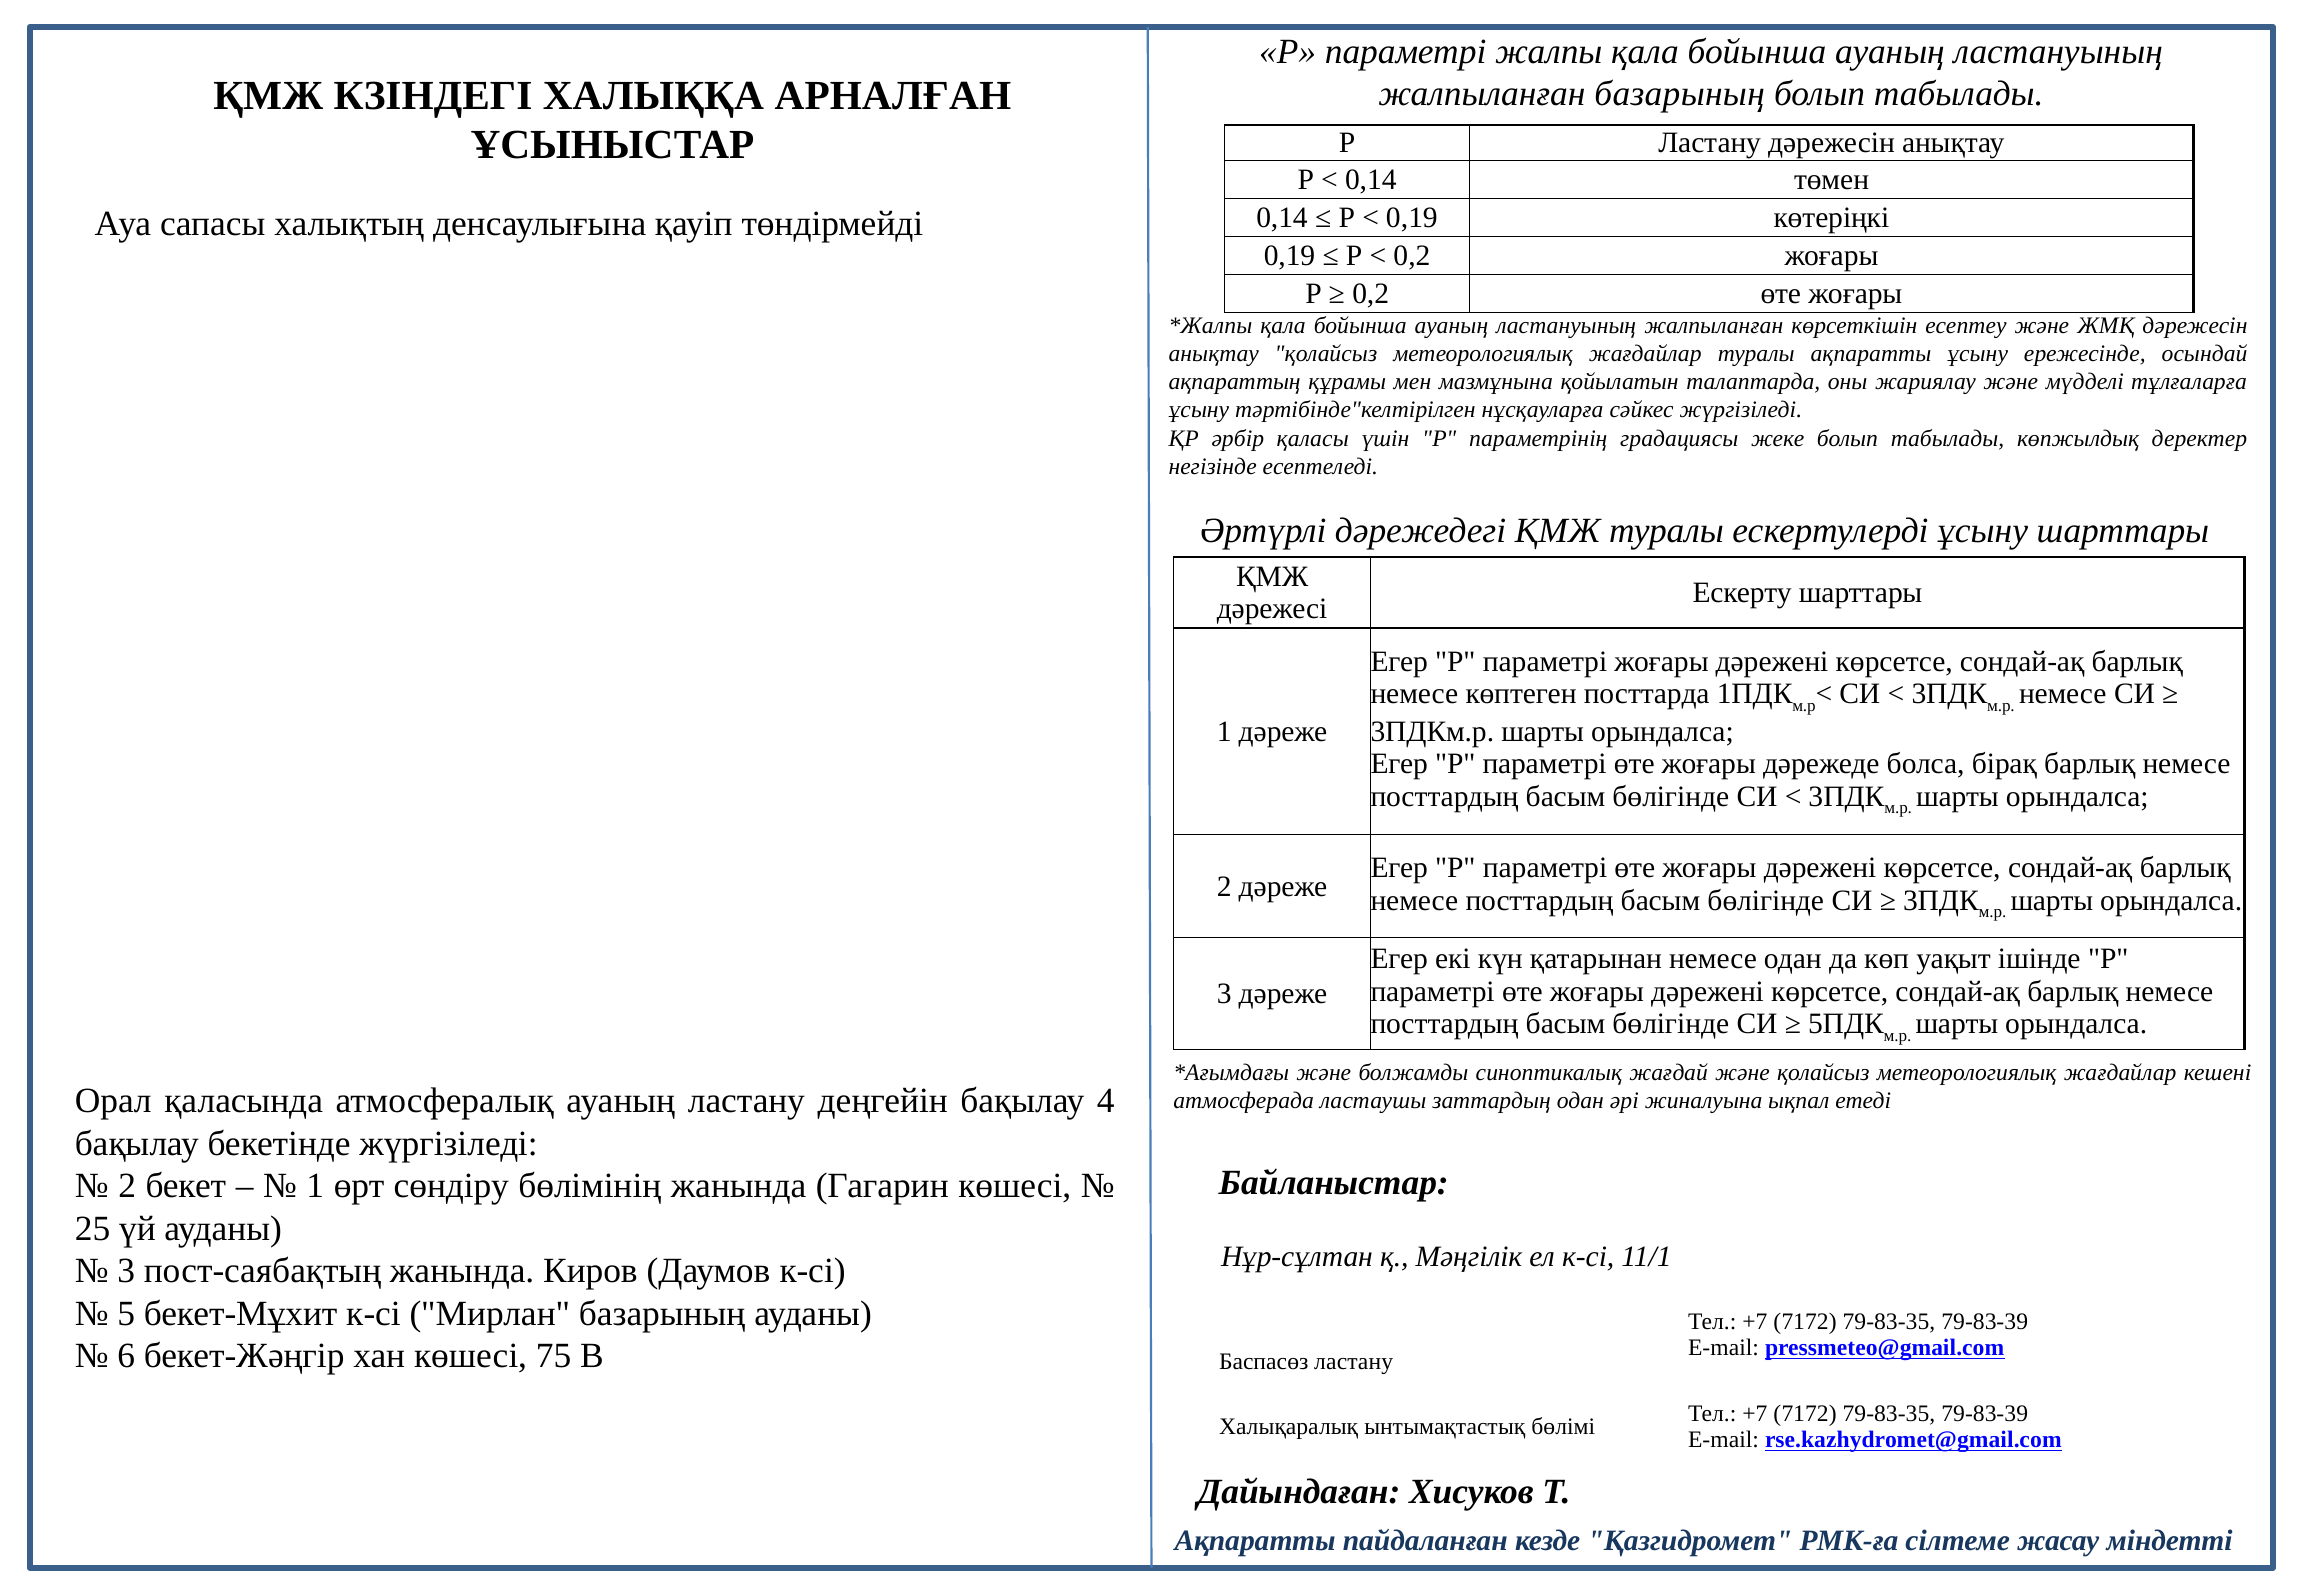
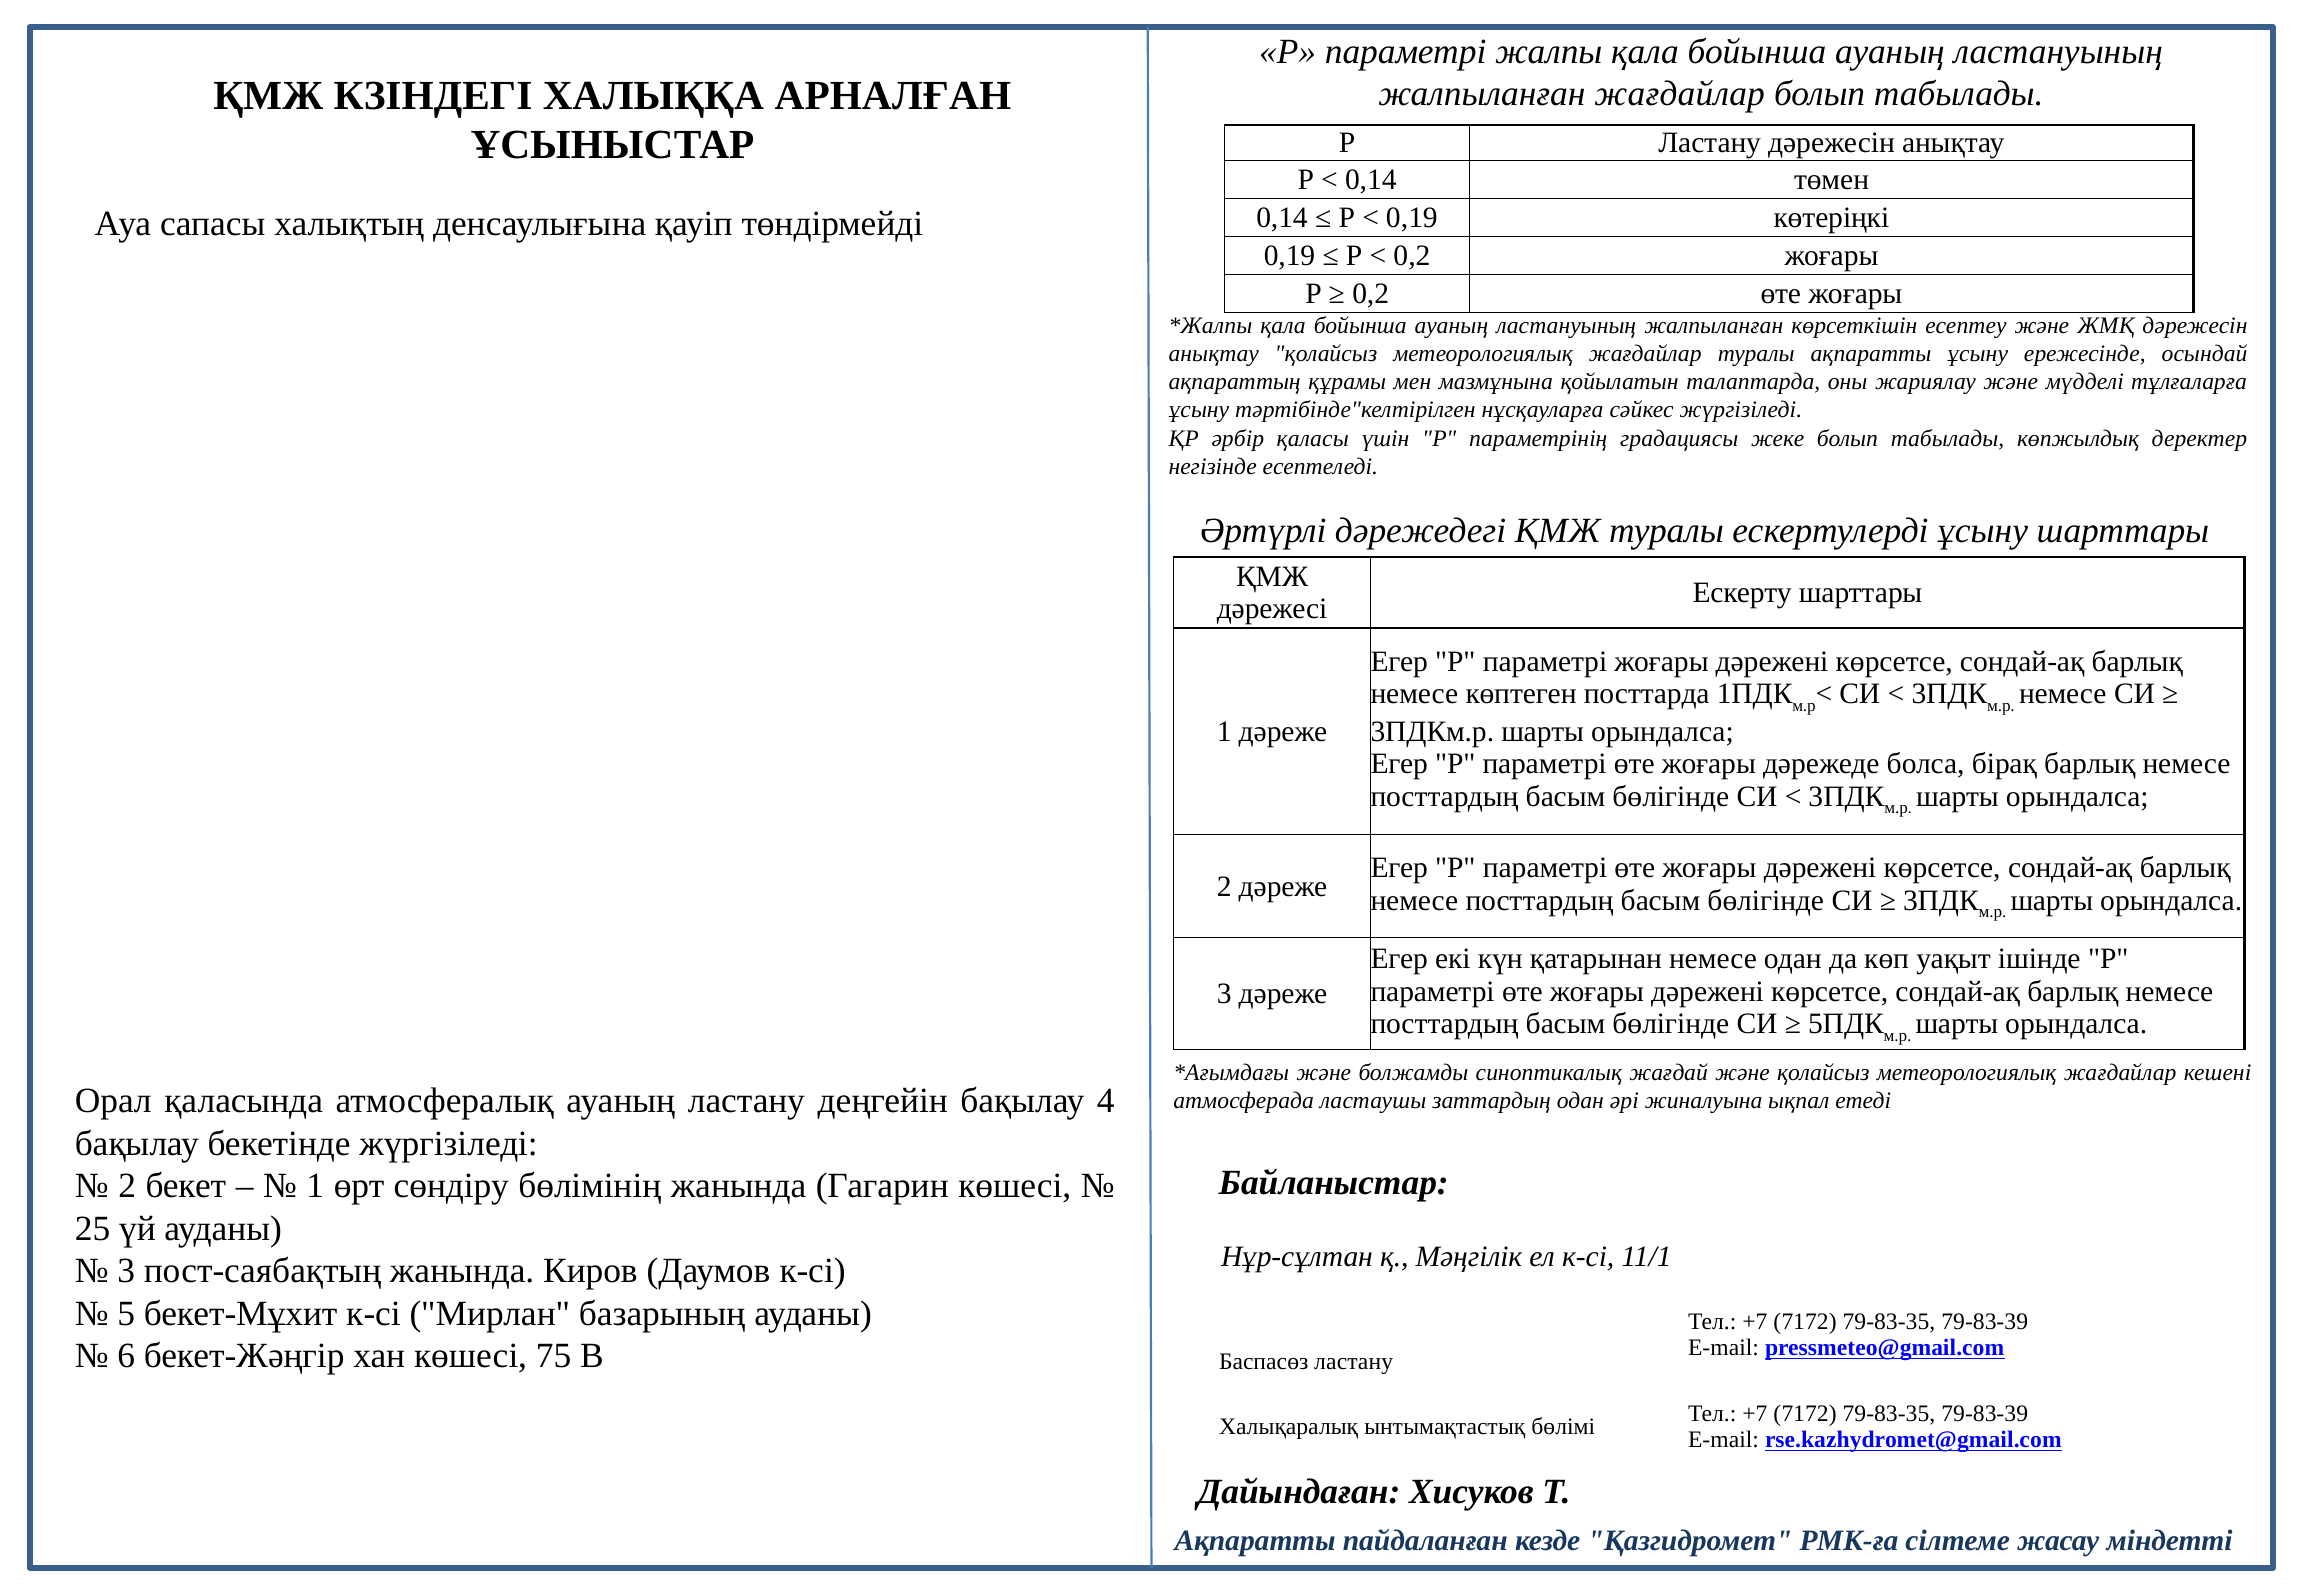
жалпыланған базарының: базарының -> жағдайлар (1680, 94)
